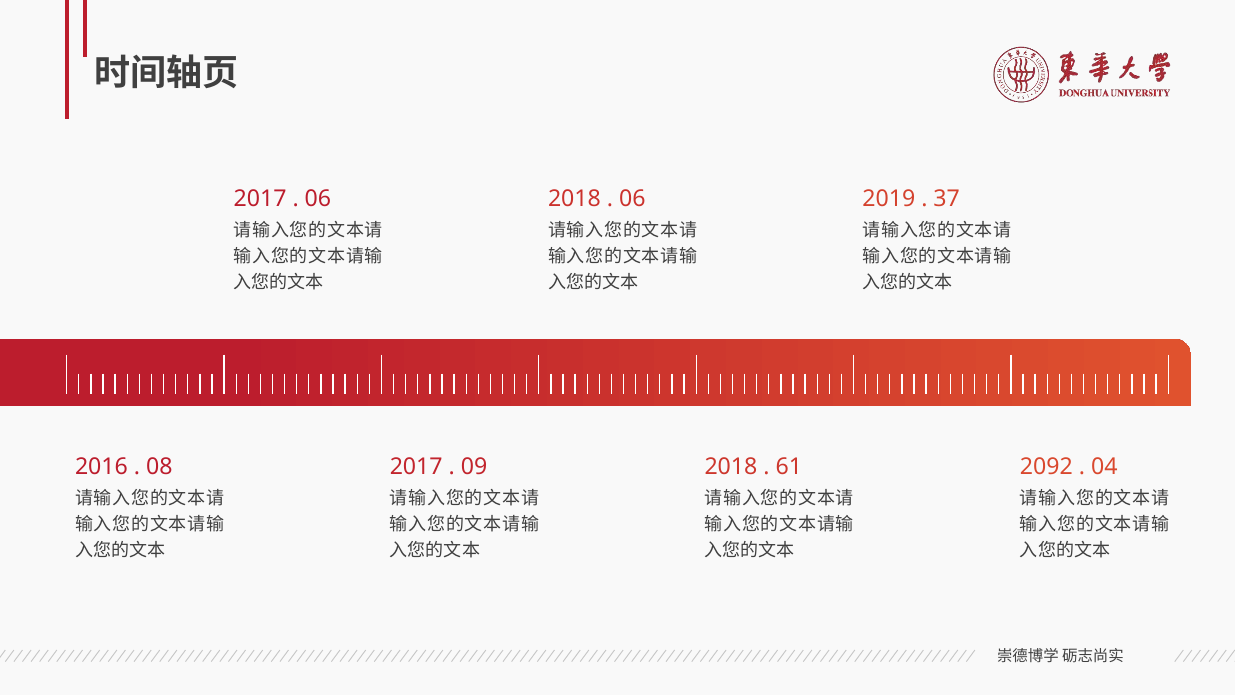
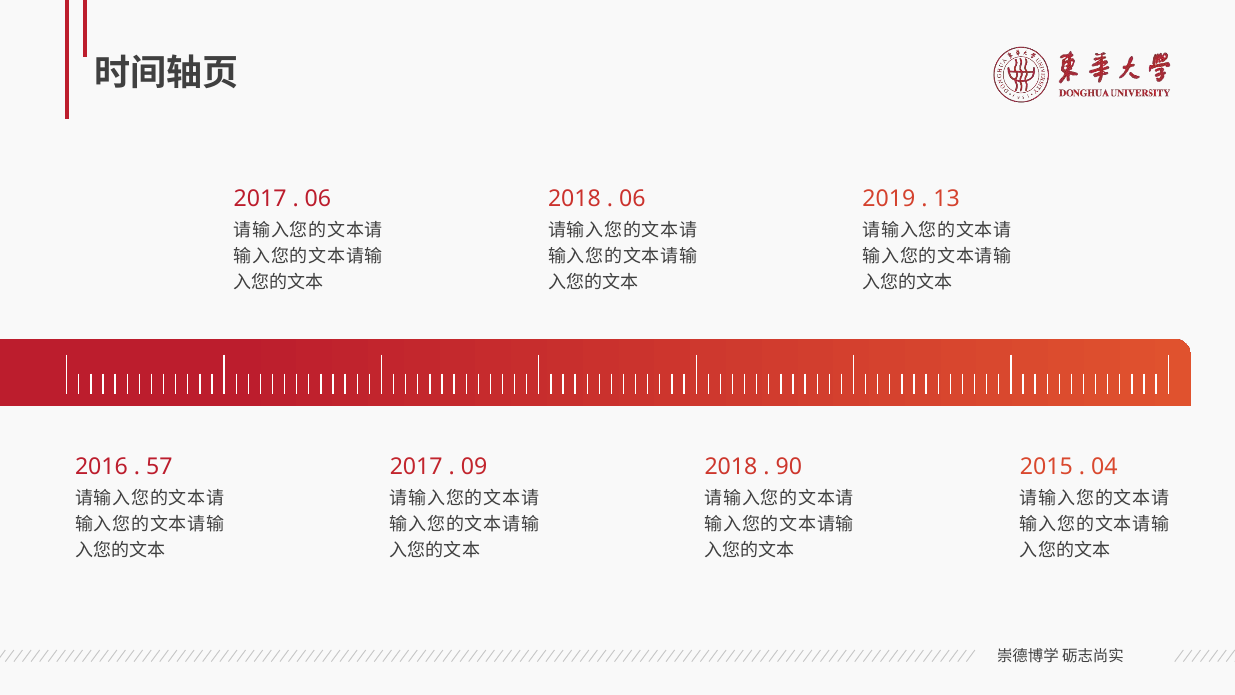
37: 37 -> 13 (947, 199)
08: 08 -> 57 (159, 467)
61: 61 -> 90 (789, 467)
2092: 2092 -> 2015 (1046, 467)
